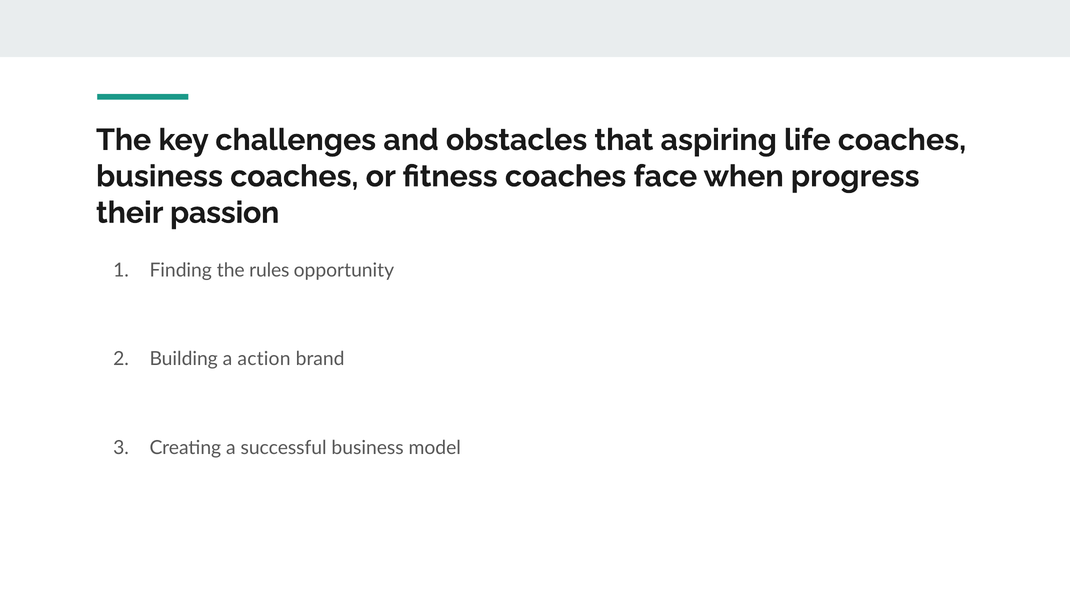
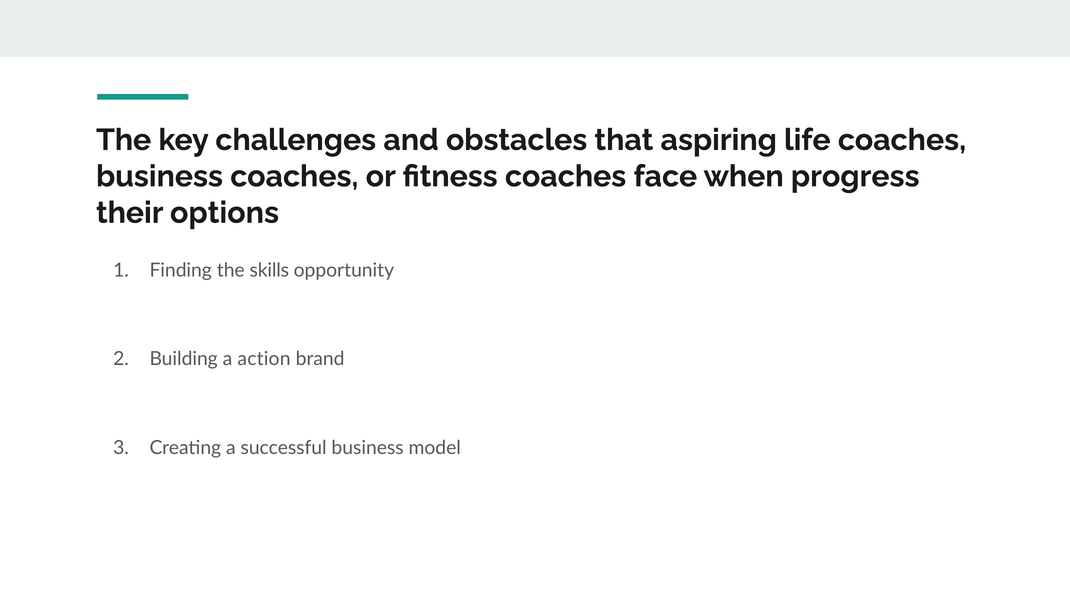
passion: passion -> options (225, 213)
rules: rules -> skills (269, 270)
